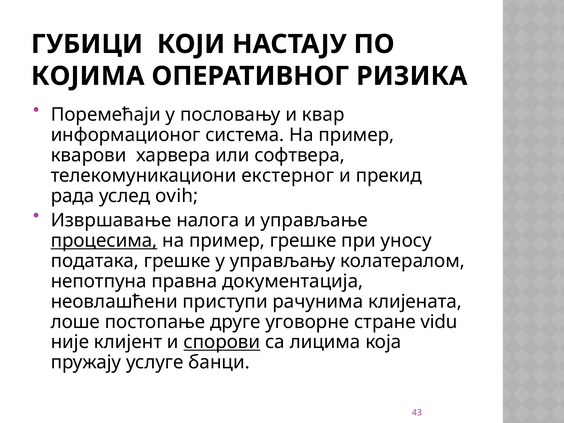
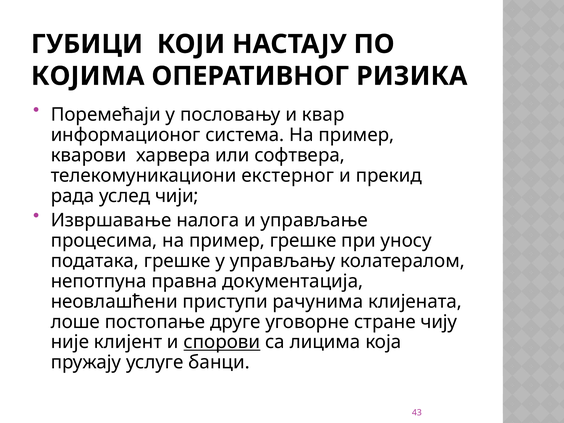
ovih: ovih -> чији (177, 196)
процесима underline: present -> none (104, 241)
vidu: vidu -> чију (439, 322)
